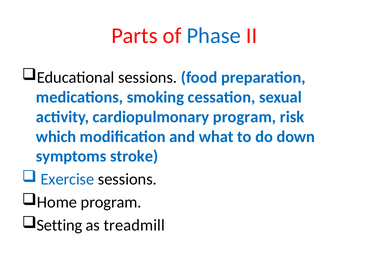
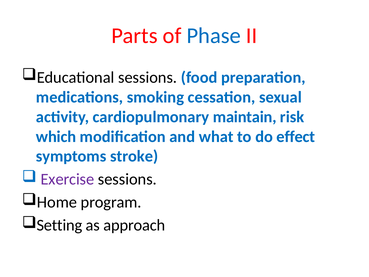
cardiopulmonary program: program -> maintain (245, 117)
down: down -> effect (296, 136)
Exercise colour: blue -> purple (67, 179)
treadmill: treadmill -> approach (134, 225)
